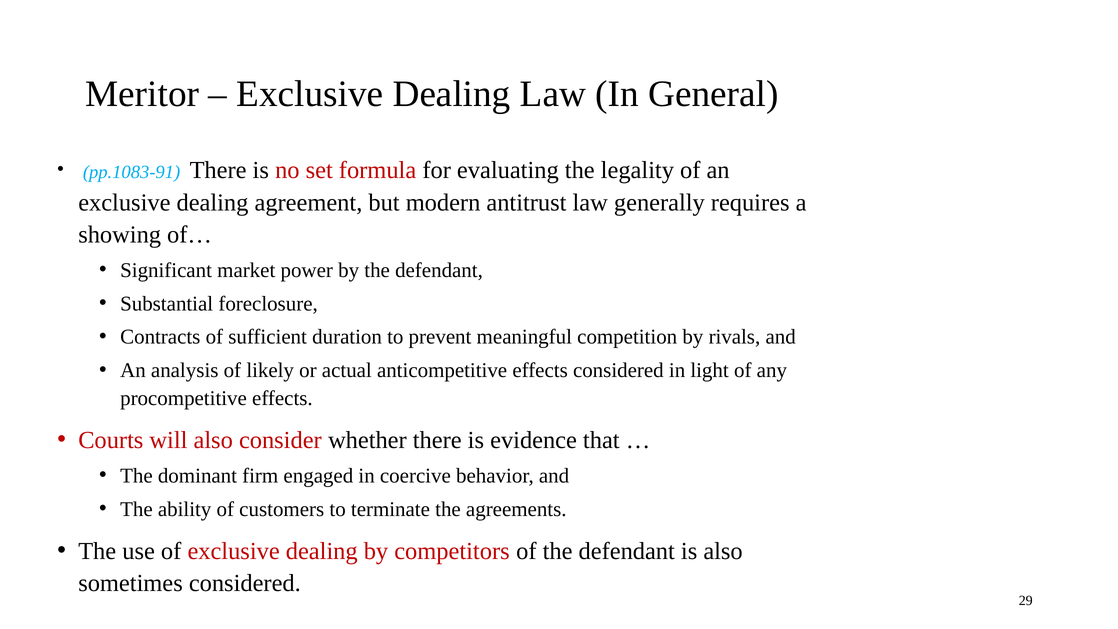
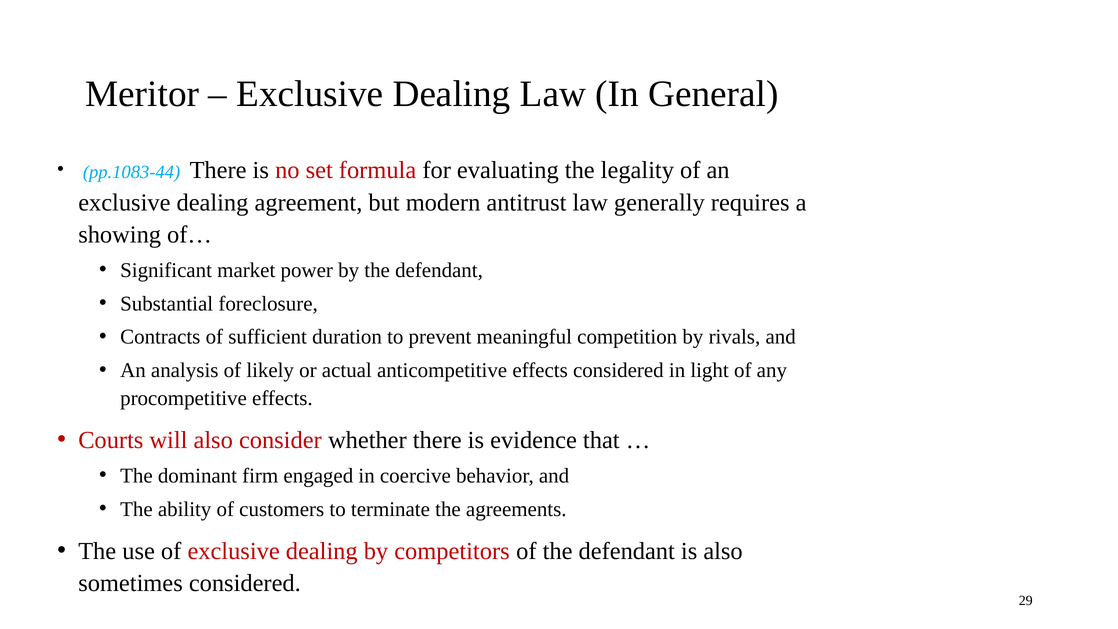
pp.1083-91: pp.1083-91 -> pp.1083-44 (132, 172)
